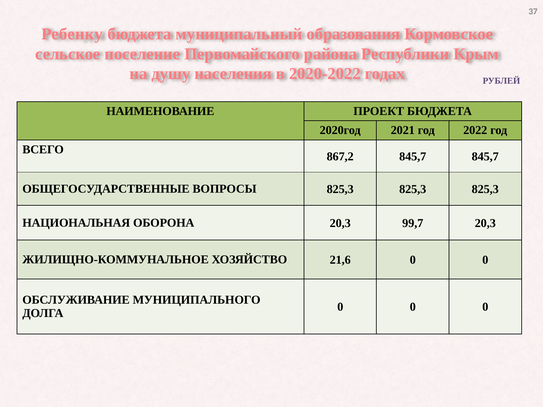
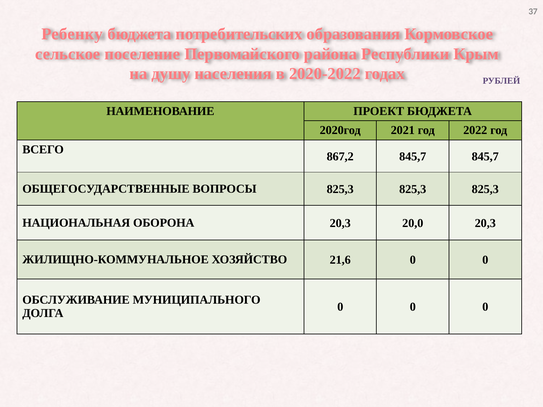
муниципальный: муниципальный -> потребительских (239, 34)
99,7: 99,7 -> 20,0 (413, 223)
